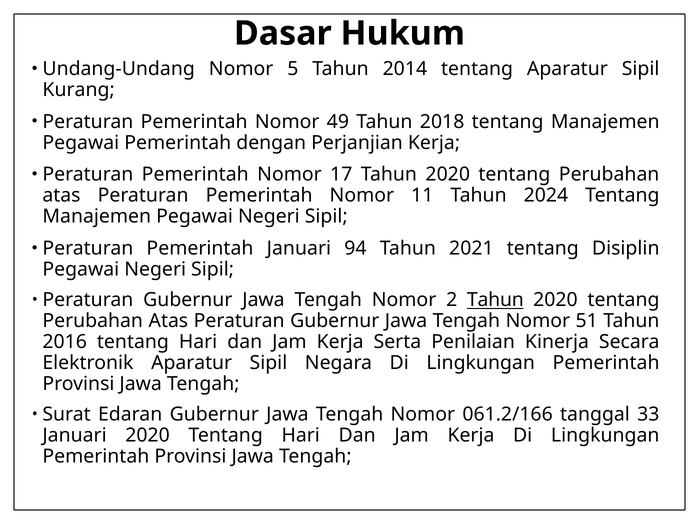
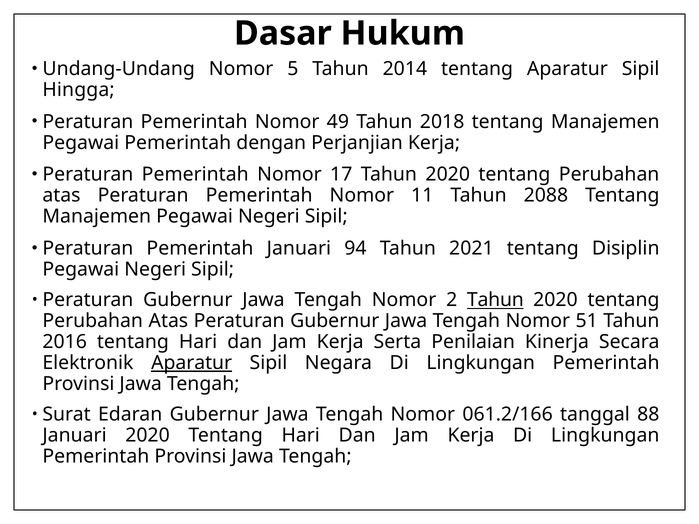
Kurang: Kurang -> Hingga (79, 90)
2024: 2024 -> 2088 (546, 196)
Aparatur underline: none -> present (192, 363)
33: 33 -> 88 (648, 415)
